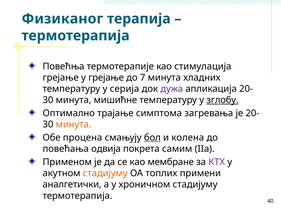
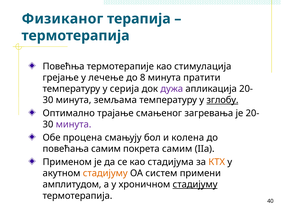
у грејање: грејање -> лечење (106, 77)
7: 7 -> 8 (143, 77)
хладних: хладних -> пратити (202, 77)
мишићне: мишићне -> земљама (115, 100)
симптома: симптома -> смањеног (159, 113)
минута colour: orange -> purple (74, 124)
бол underline: present -> none (152, 137)
повећања одвија: одвија -> самим (106, 149)
мембране: мембране -> стадијума (171, 162)
КТХ colour: purple -> orange (217, 162)
топлих: топлих -> систем (161, 173)
аналгетички: аналгетички -> амплитудом (72, 184)
стадијуму underline: none -> present (195, 184)
